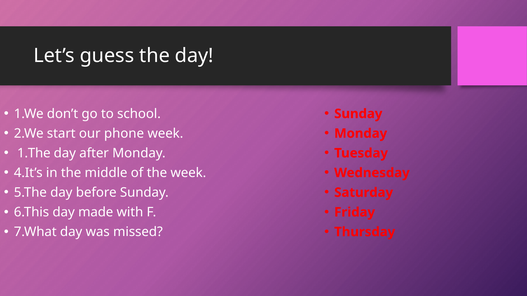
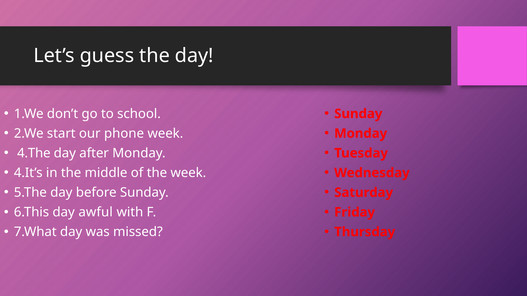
1.The: 1.The -> 4.The (34, 153)
made: made -> awful (96, 213)
